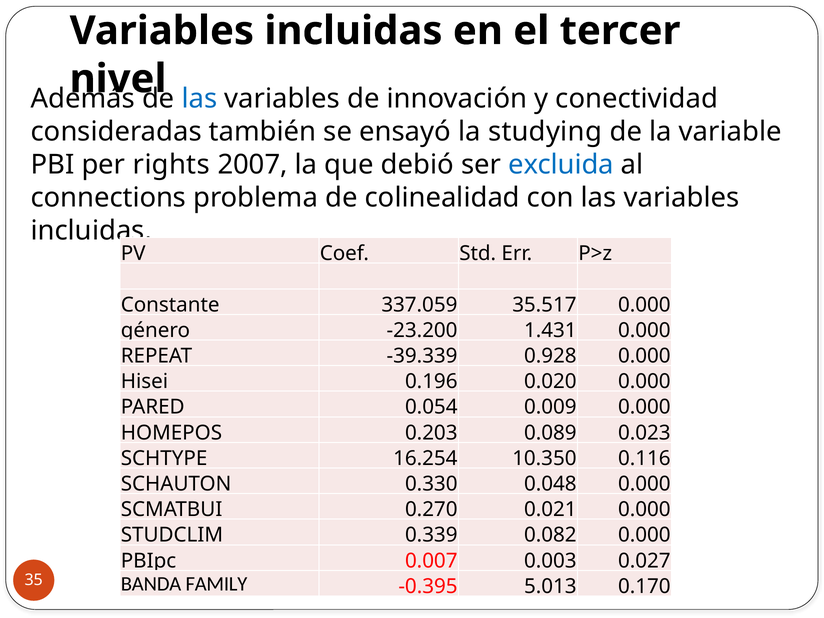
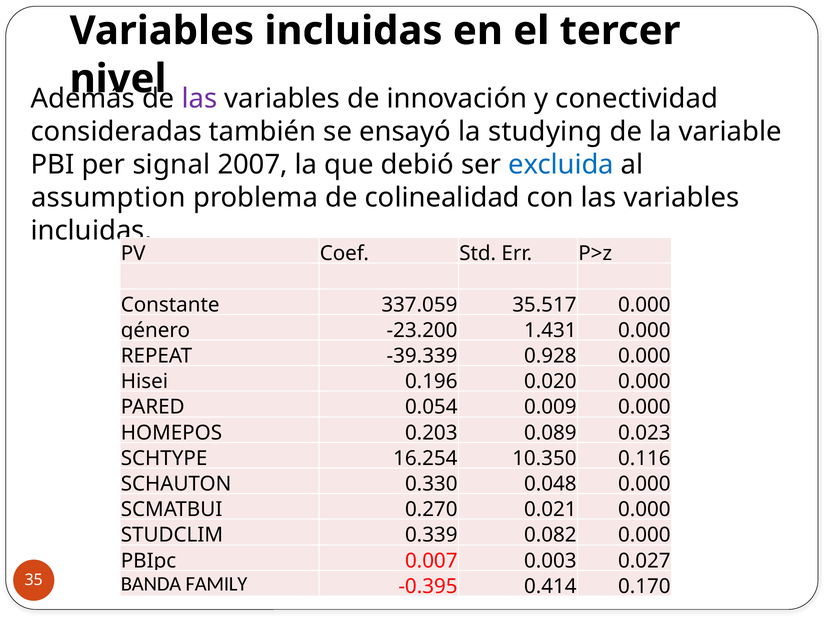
las colour: blue -> purple (199, 99)
rights: rights -> signal (171, 165)
connections: connections -> assumption (108, 198)
5.013: 5.013 -> 0.414 (550, 586)
